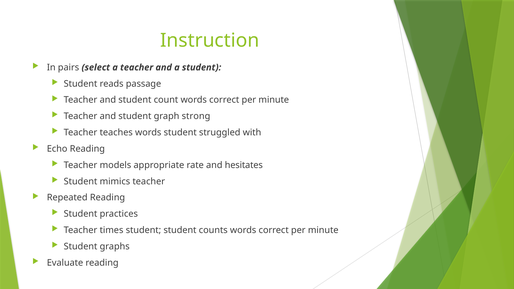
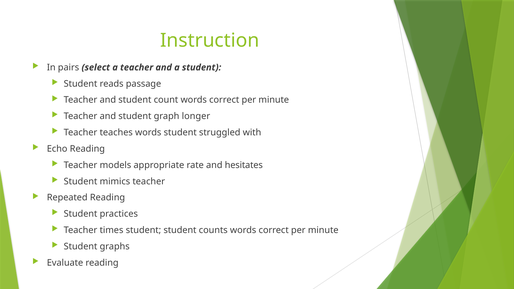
strong: strong -> longer (196, 116)
